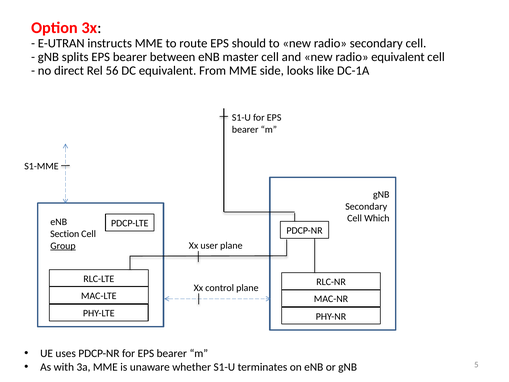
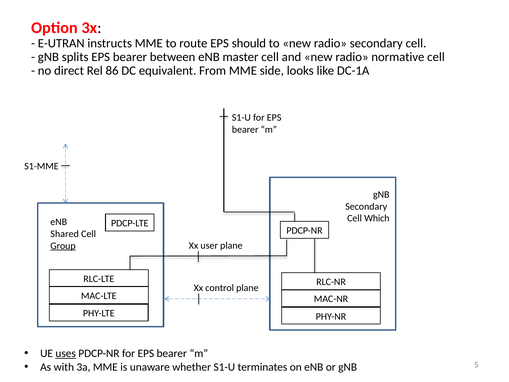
radio equivalent: equivalent -> normative (398, 57)
56: 56 -> 86 (112, 71)
Section: Section -> Shared (65, 234)
uses underline: none -> present (66, 353)
